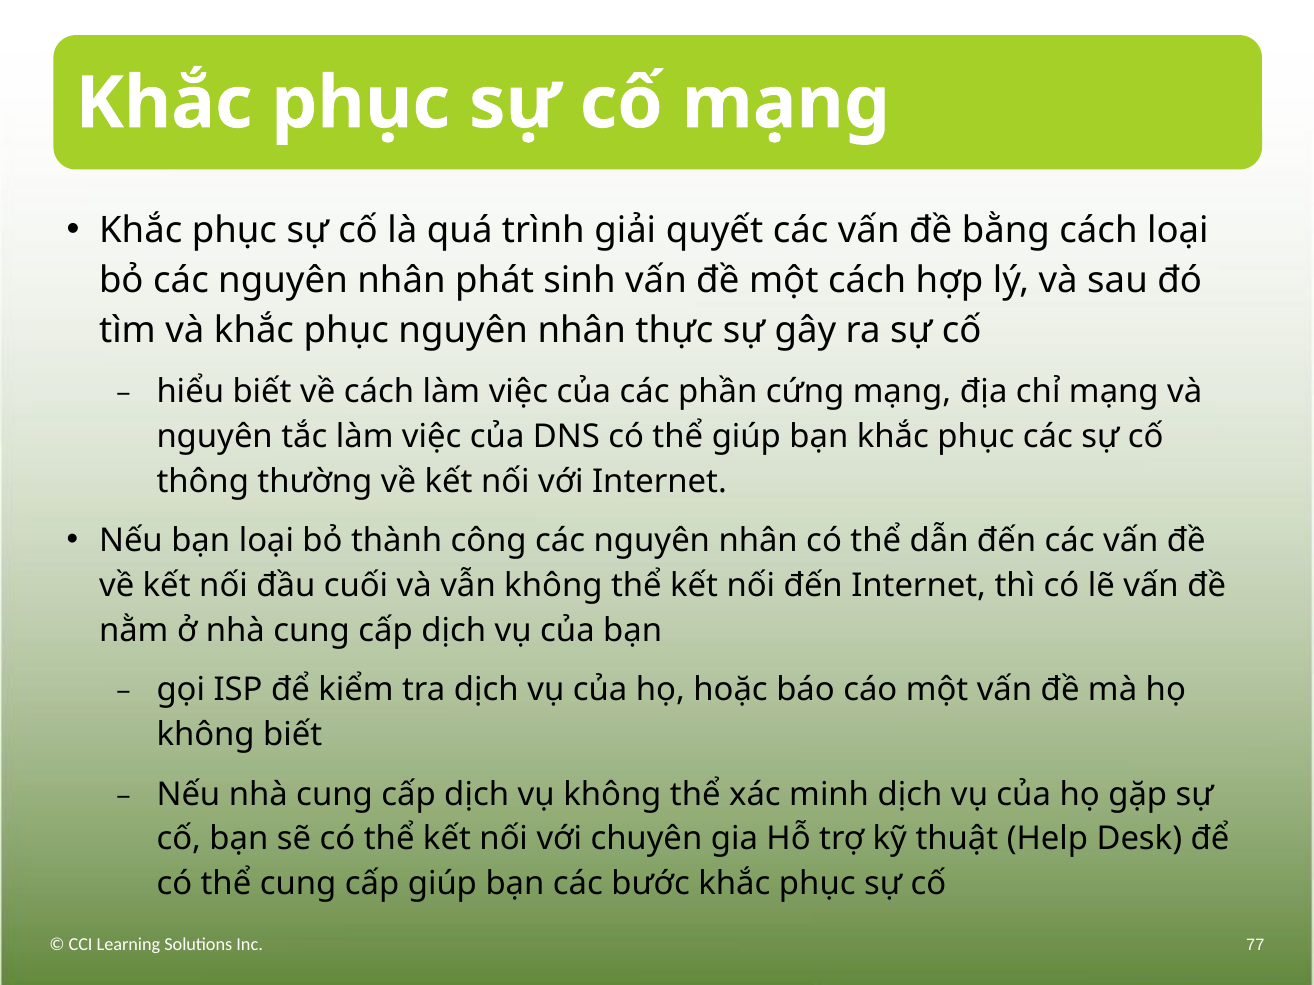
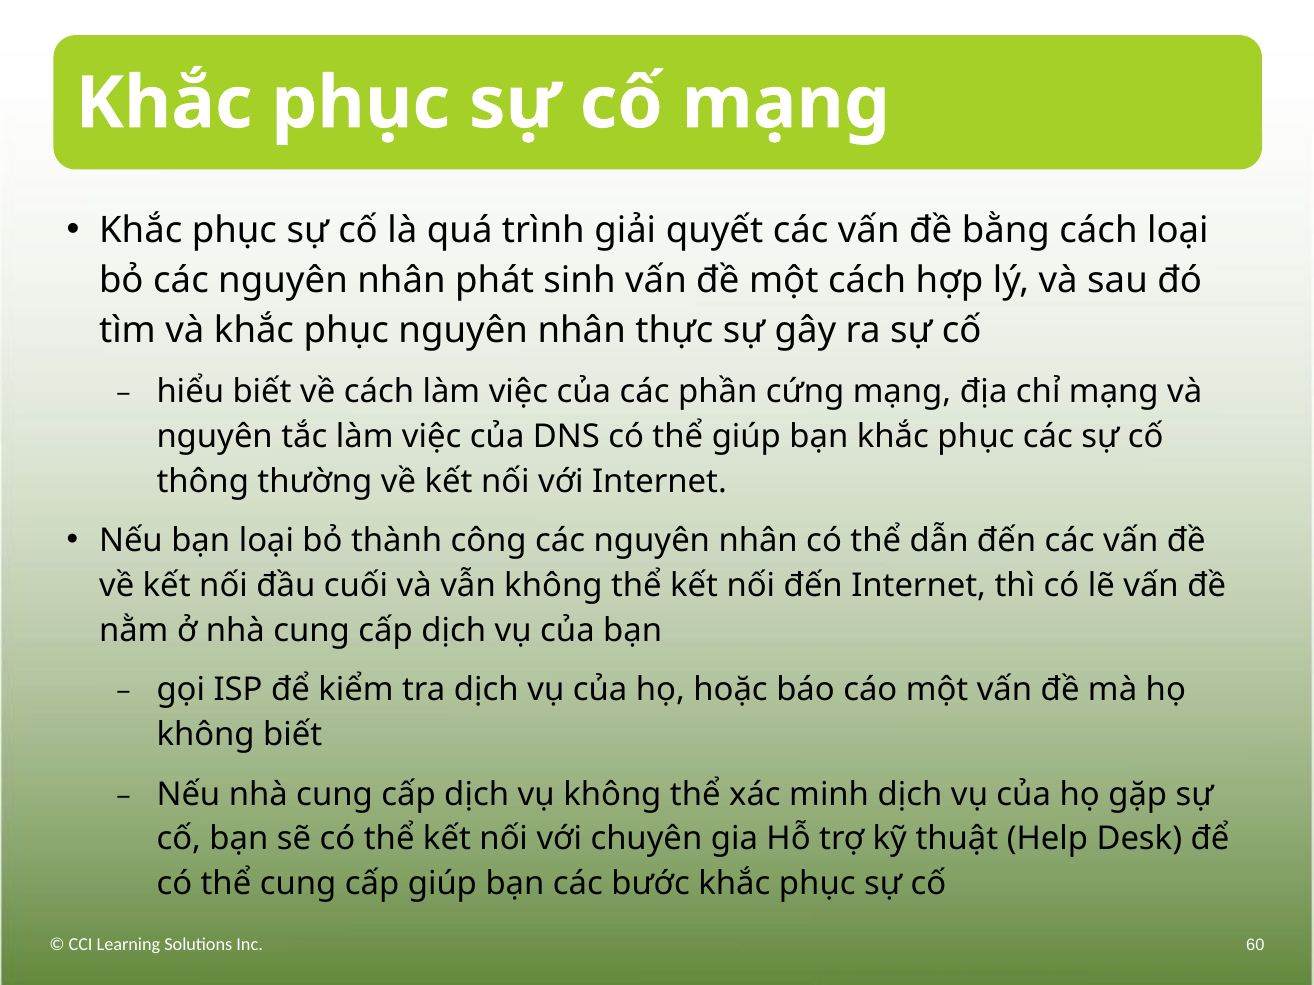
77: 77 -> 60 (1255, 945)
